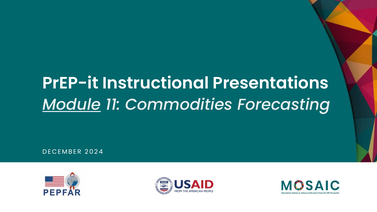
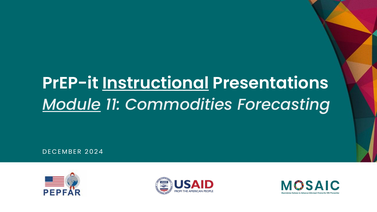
Instructional underline: none -> present (156, 83)
